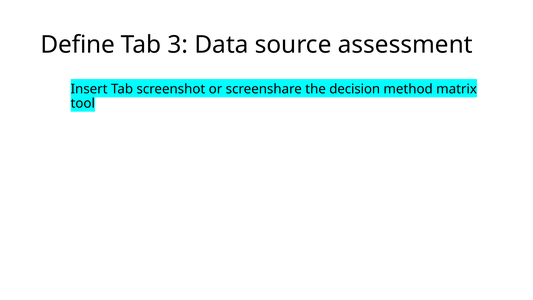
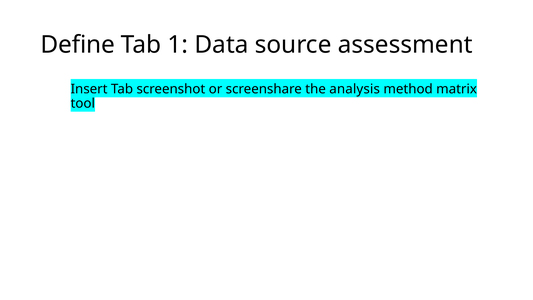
3: 3 -> 1 (178, 45)
decision: decision -> analysis (355, 89)
